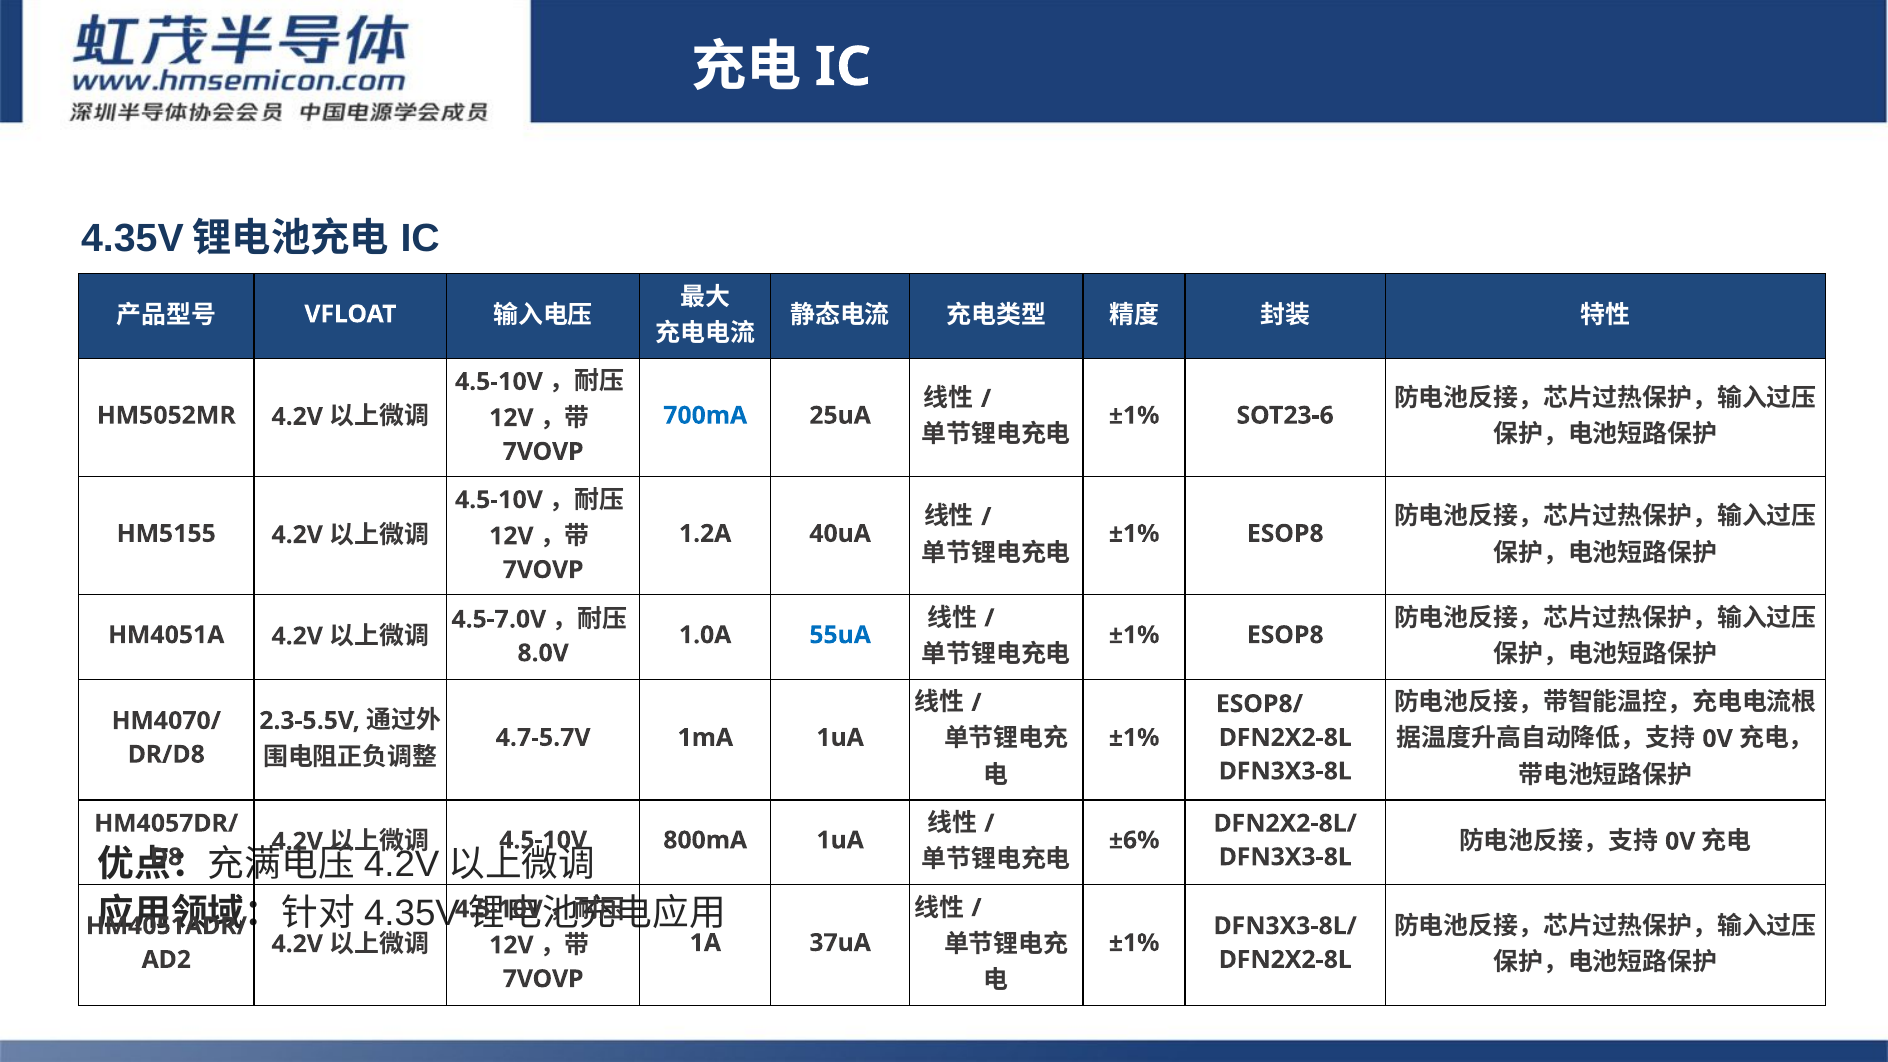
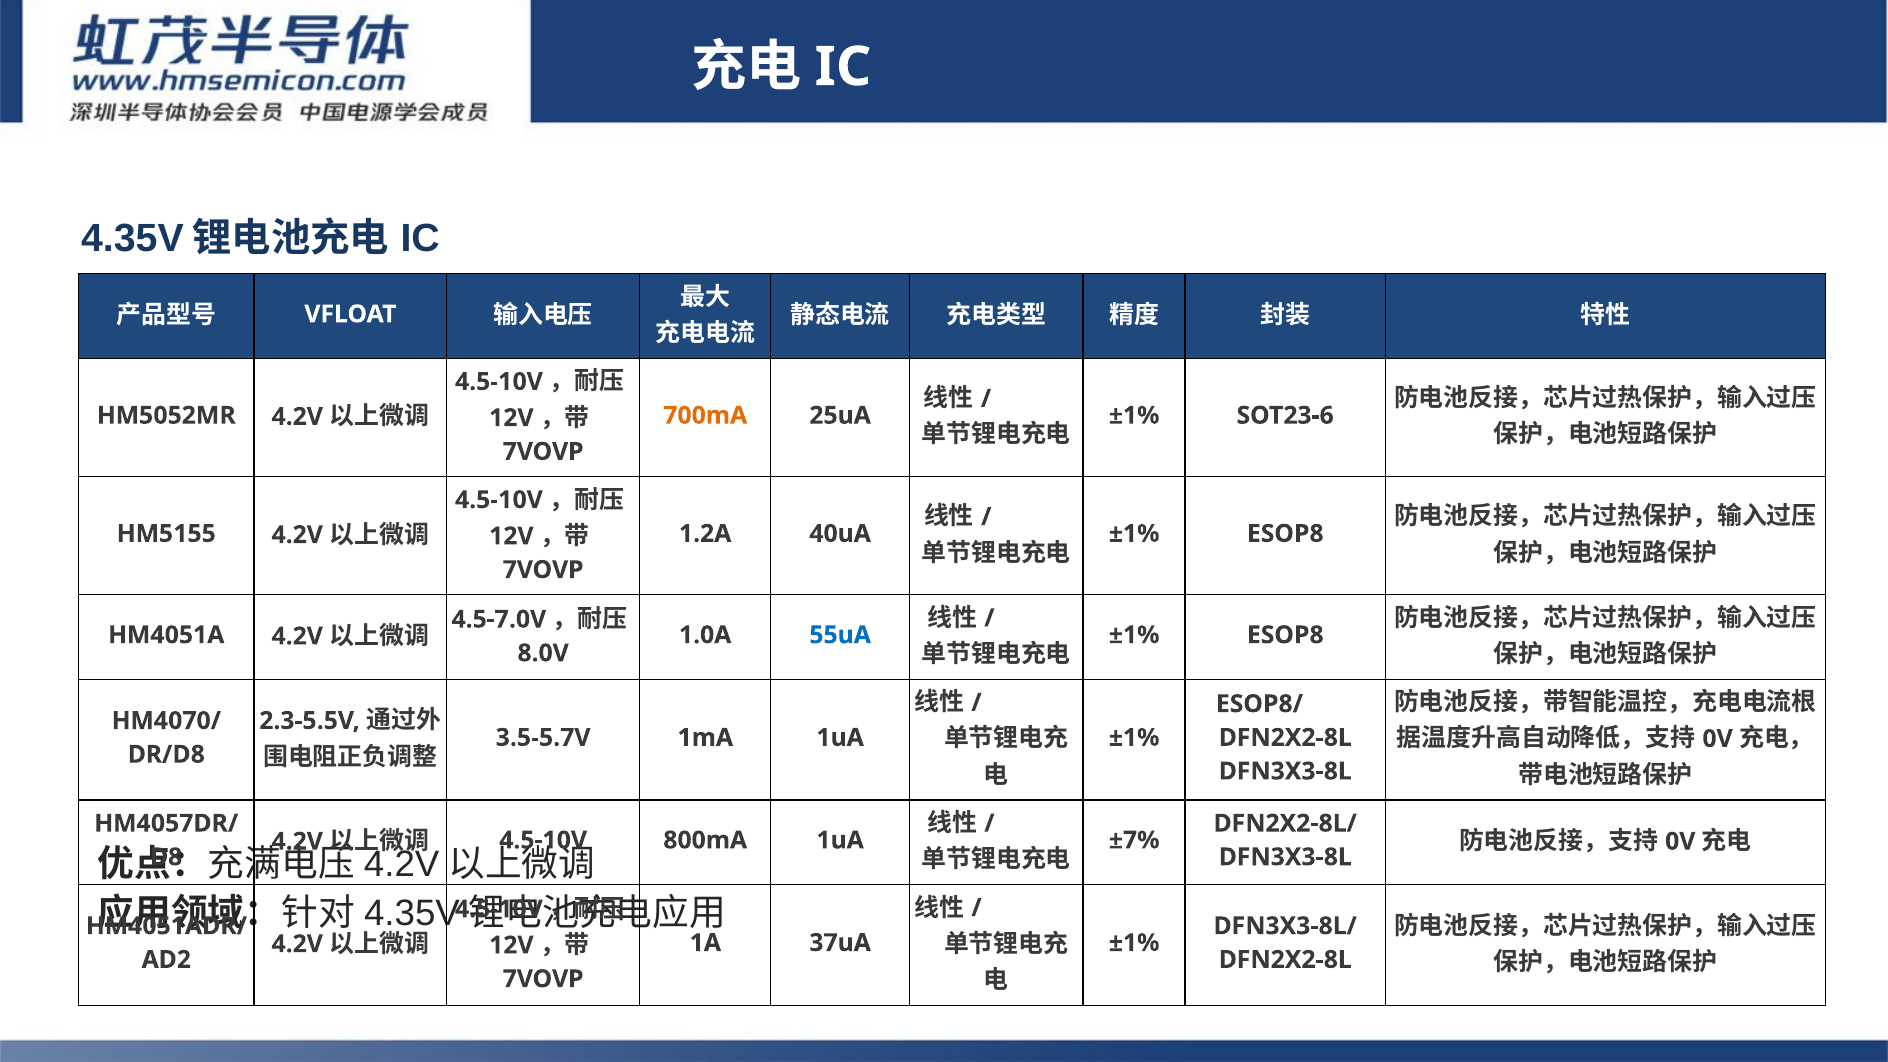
700mA colour: blue -> orange (705, 415)
4.7-5.7V: 4.7-5.7V -> 3.5-5.7V (543, 738)
±6%: ±6% -> ±7% (1134, 840)
